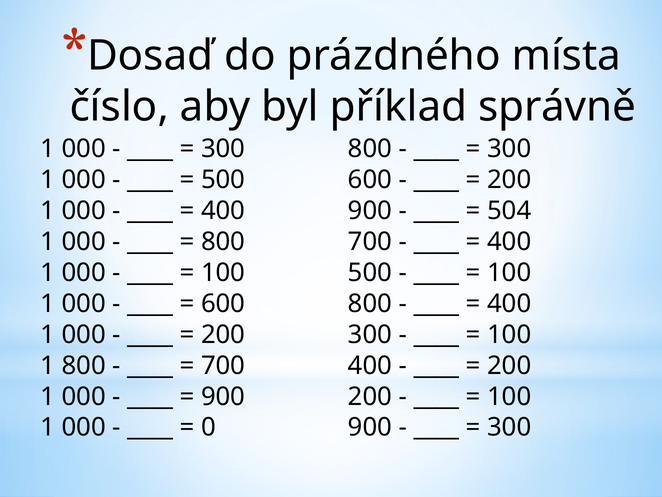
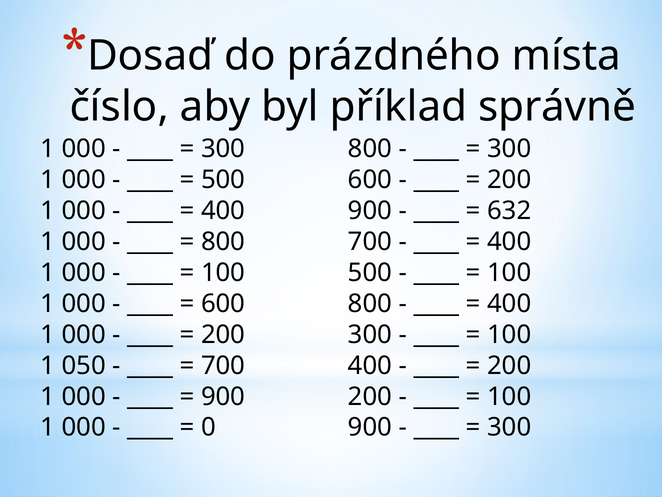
504: 504 -> 632 (509, 211)
1 800: 800 -> 050 (84, 365)
